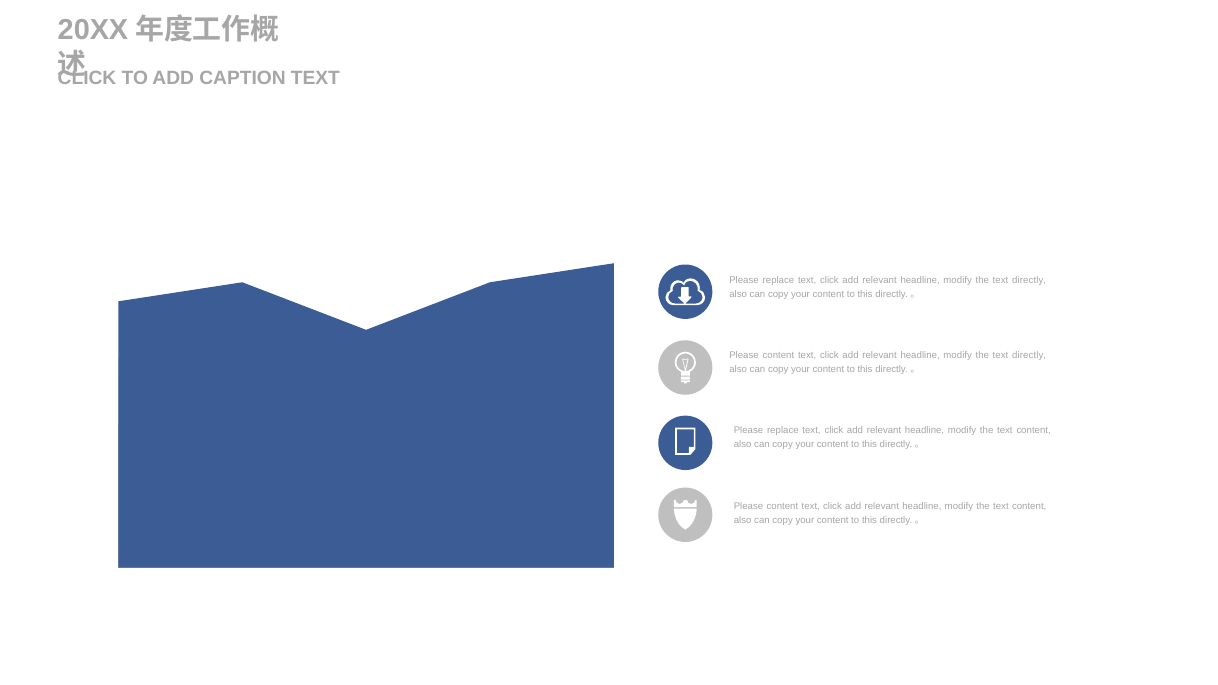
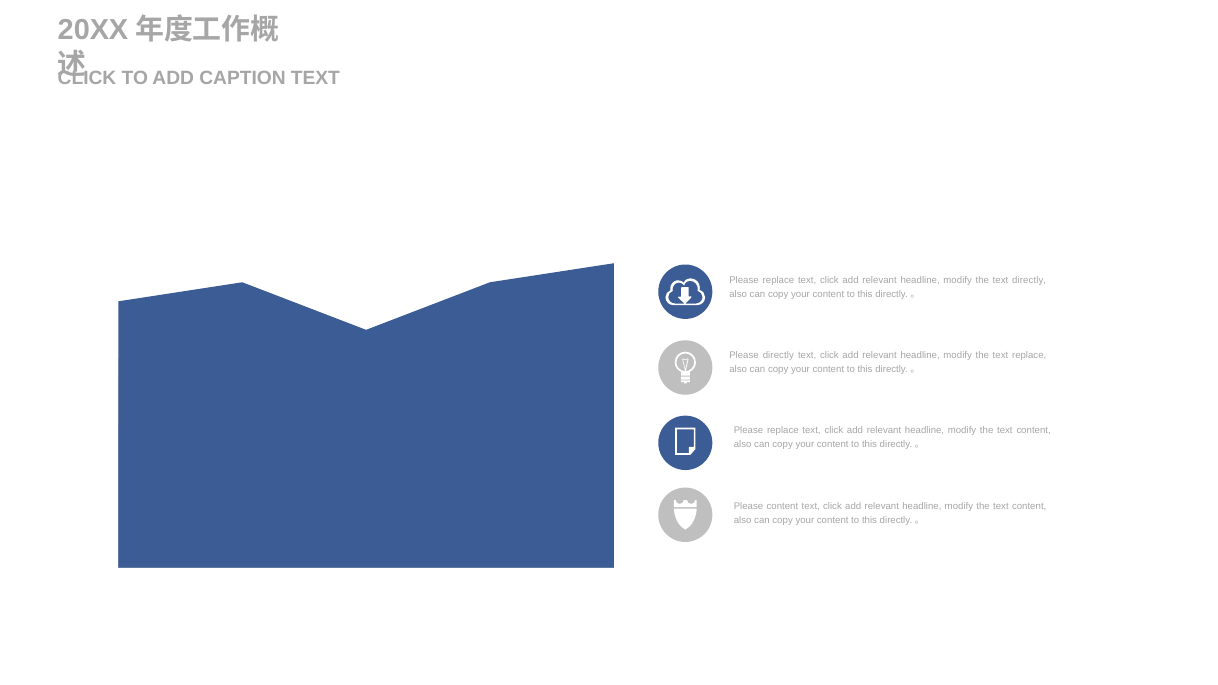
content: content -> directly (778, 355)
directly: directly -> replace (1029, 355)
